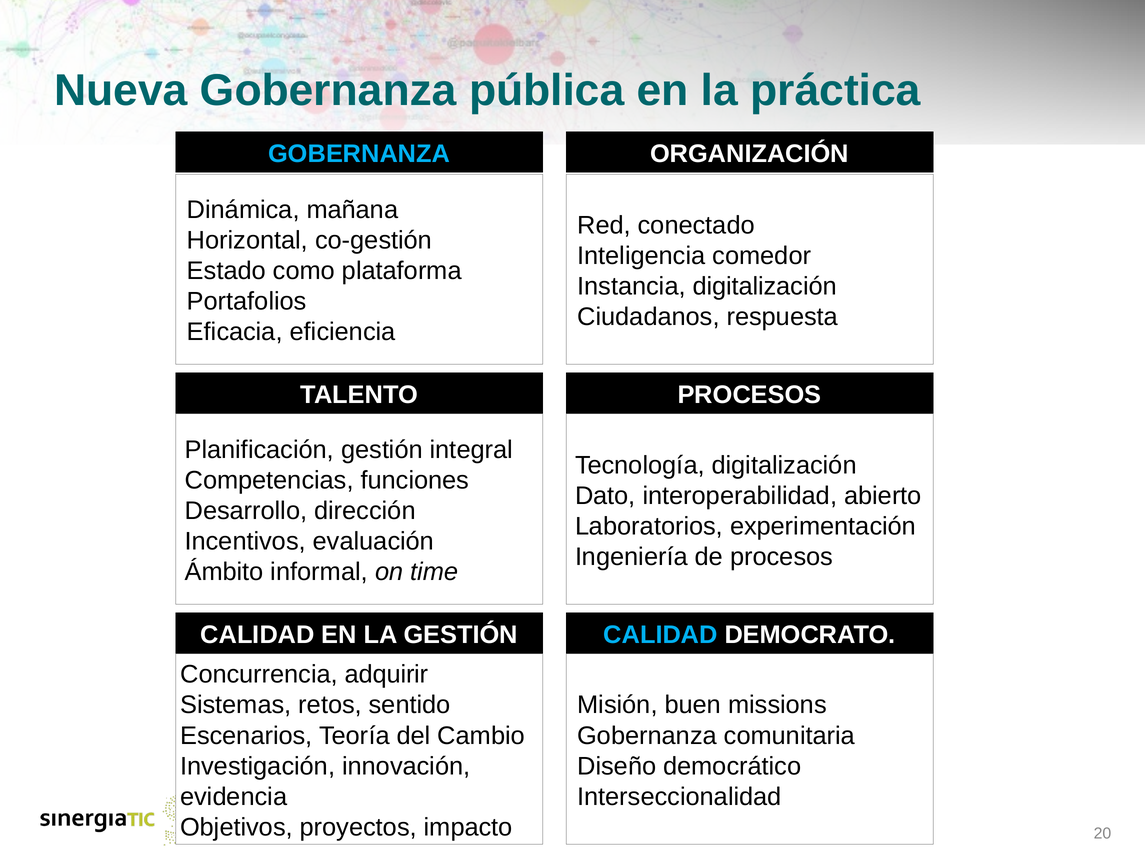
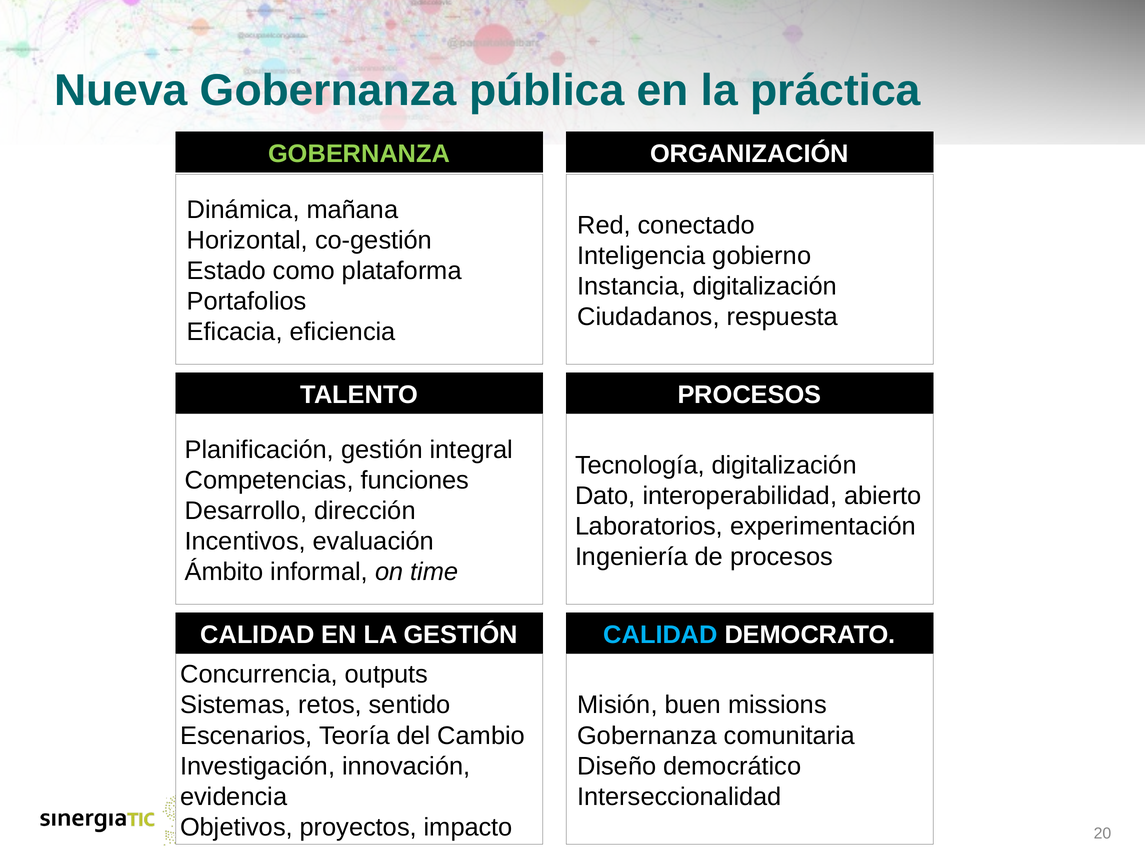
GOBERNANZA colour: light blue -> light green (359, 154)
comedor: comedor -> gobierno (762, 256)
adquirir: adquirir -> outputs (386, 674)
